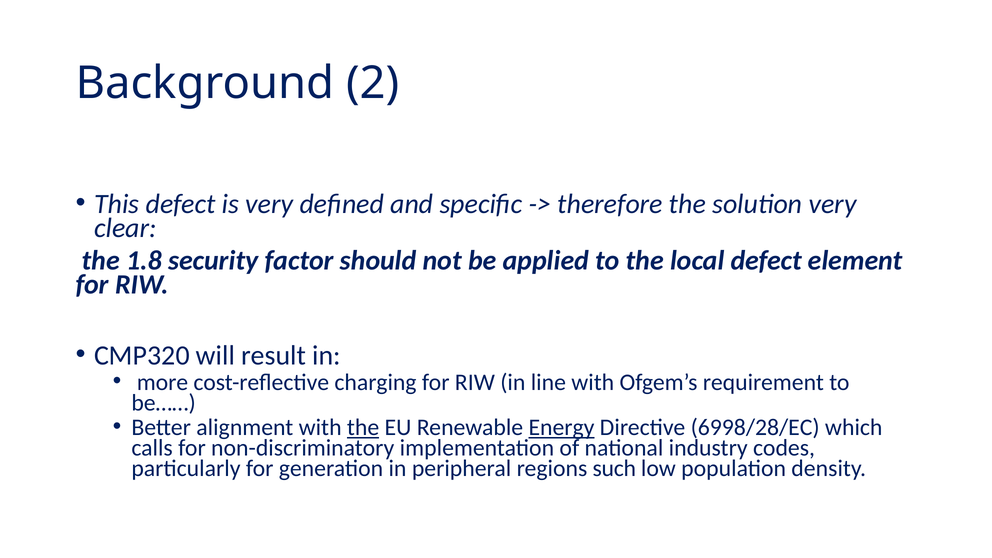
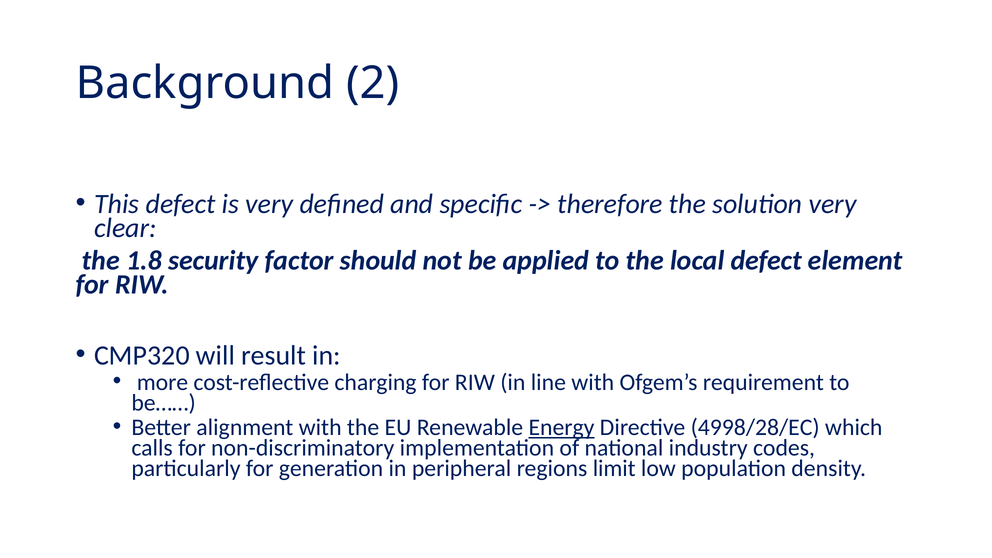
the underline: present -> none (363, 427)
6998/28/EC: 6998/28/EC -> 4998/28/EC (755, 427)
such: such -> limit (614, 469)
